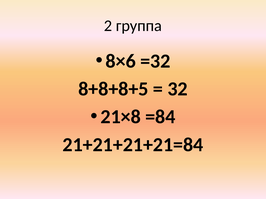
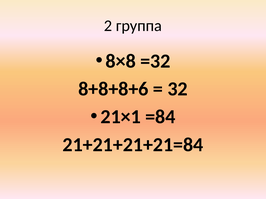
8×6: 8×6 -> 8×8 (121, 61)
8+8+8+5: 8+8+8+5 -> 8+8+8+6 (113, 89)
21×8: 21×8 -> 21×1 (121, 117)
